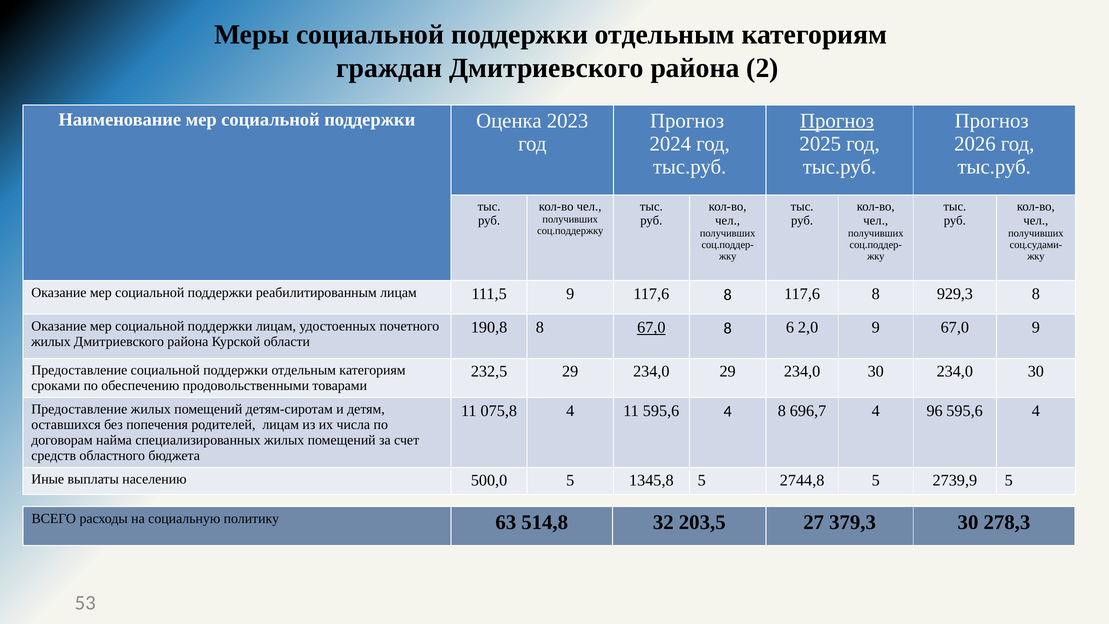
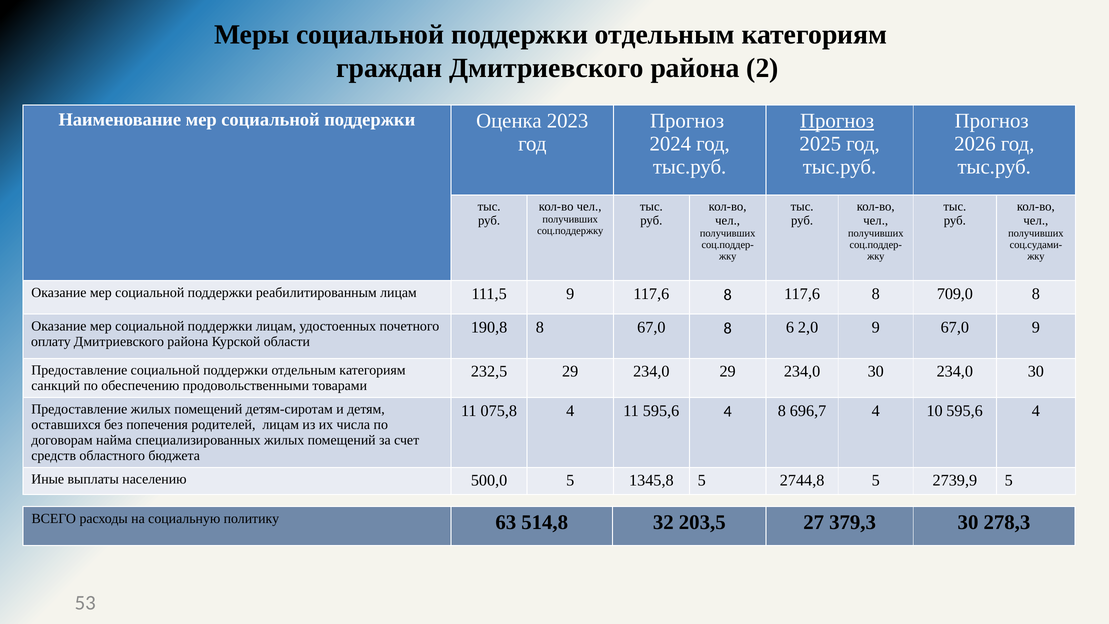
929,3: 929,3 -> 709,0 (955, 294)
67,0 underline: present -> none (651, 327)
жилых: жилых -> оплату (51, 341)
сроками: сроками -> санкций (56, 385)
96: 96 -> 10 (935, 411)
